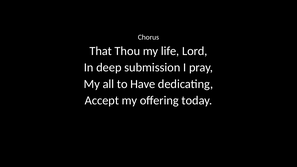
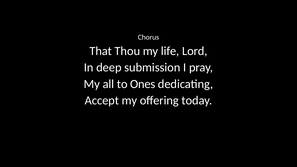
Have: Have -> Ones (143, 84)
